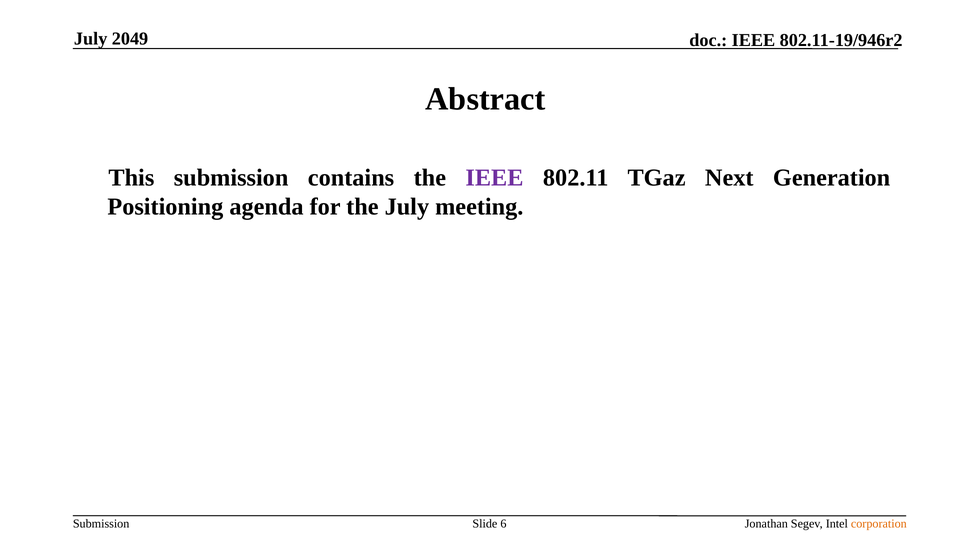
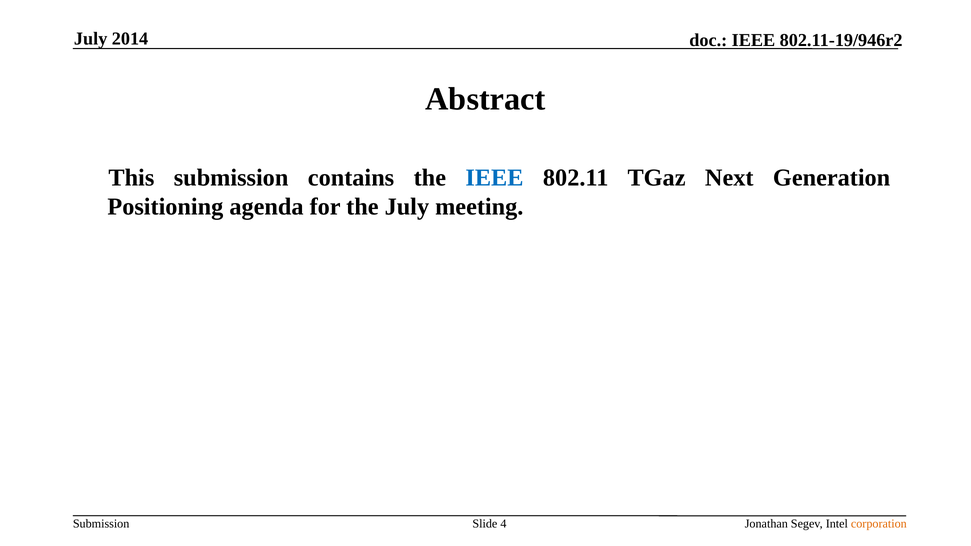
2049: 2049 -> 2014 (130, 39)
IEEE colour: purple -> blue (494, 178)
6: 6 -> 4 (503, 524)
